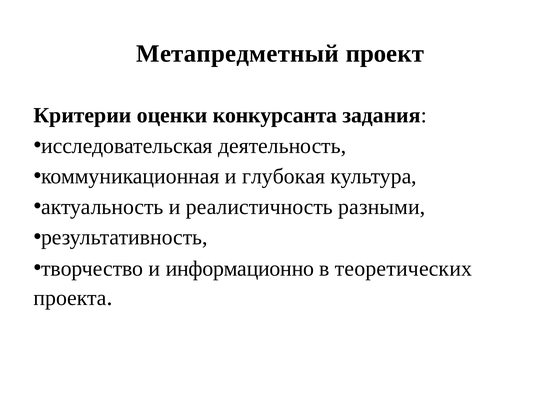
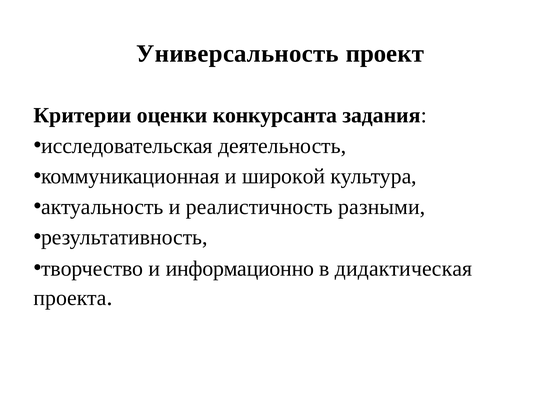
Метапредметный: Метапредметный -> Универсальность (238, 54)
глубокая: глубокая -> широкой (284, 176)
теоретических: теоретических -> дидактическая (404, 269)
